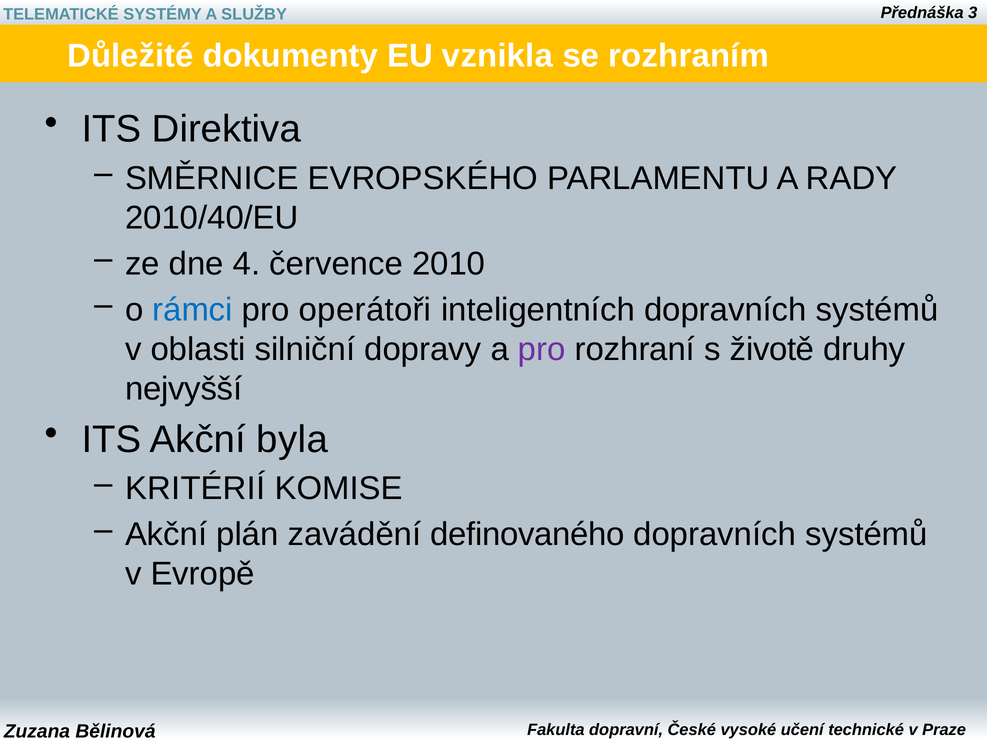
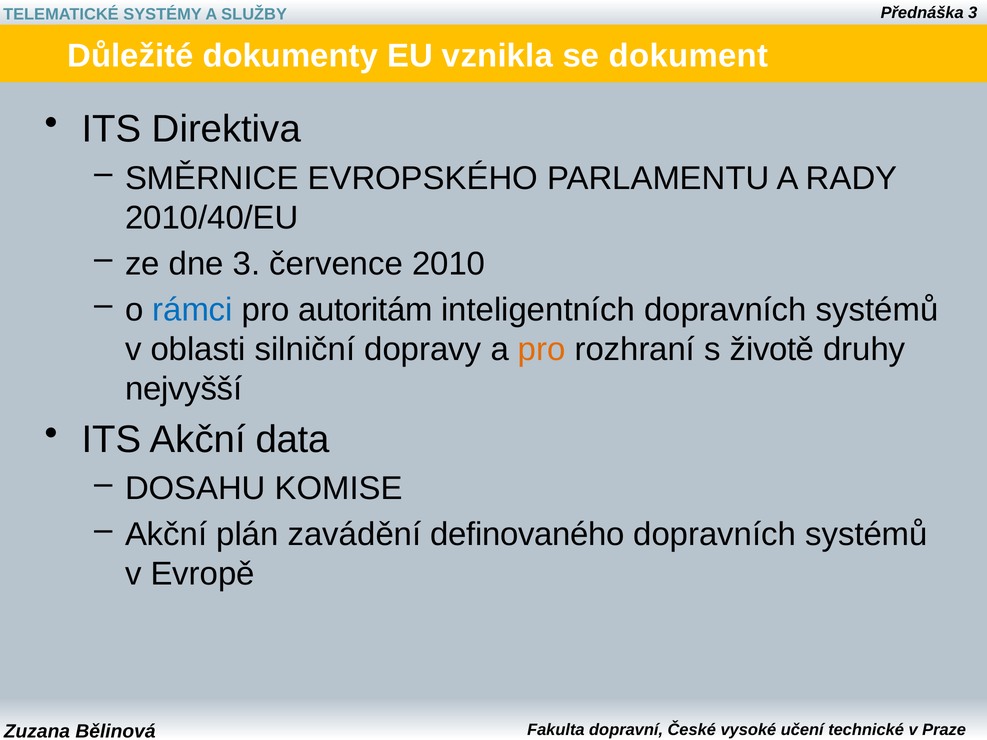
rozhraním: rozhraním -> dokument (689, 56)
dne 4: 4 -> 3 (247, 264)
operátoři: operátoři -> autoritám (365, 310)
pro colour: purple -> orange (542, 349)
byla: byla -> data (293, 440)
KRITÉRIÍ: KRITÉRIÍ -> DOSAHU (195, 489)
